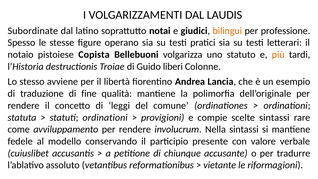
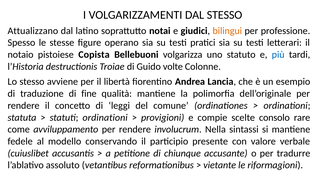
DAL LAUDIS: LAUDIS -> STESSO (225, 15)
Subordinate: Subordinate -> Attualizzano (33, 31)
più colour: orange -> blue (278, 55)
liberi: liberi -> volte (173, 67)
scelte sintassi: sintassi -> consolo (274, 117)
